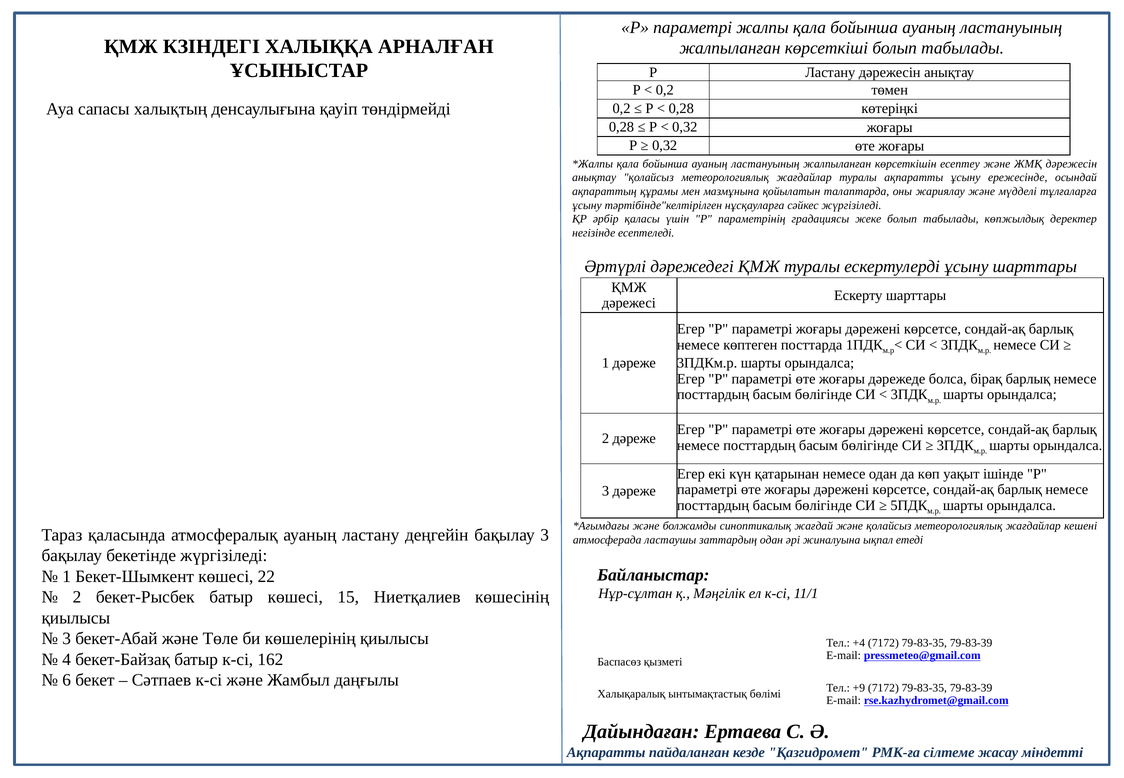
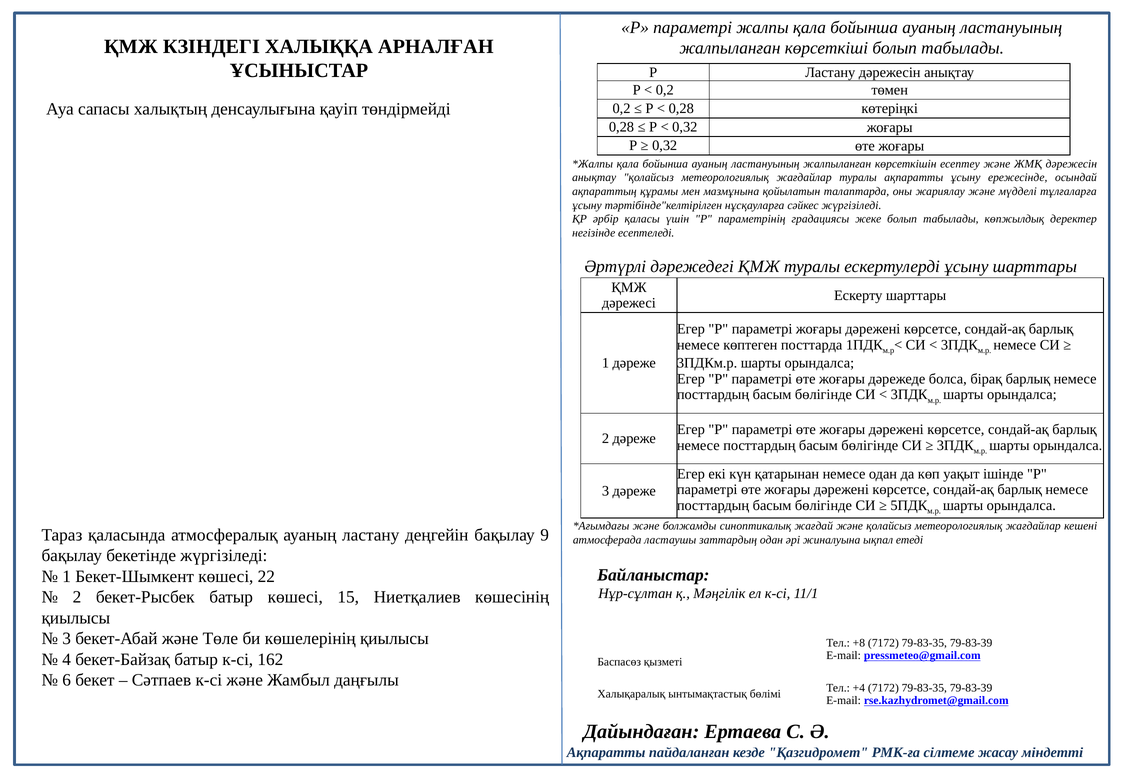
бақылау 3: 3 -> 9 (545, 535)
+4: +4 -> +8 (859, 643)
+9: +9 -> +4 (859, 688)
